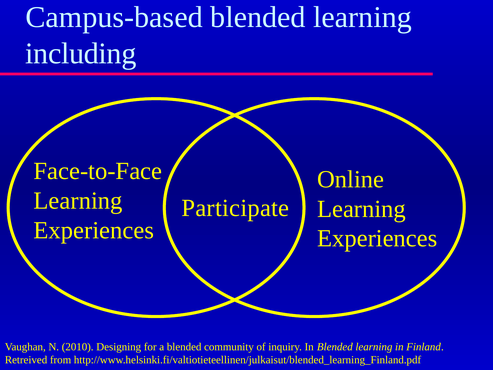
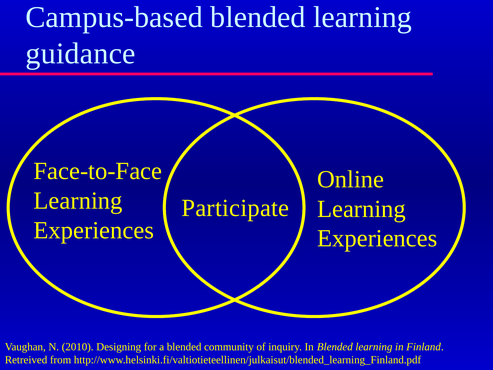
including: including -> guidance (81, 53)
